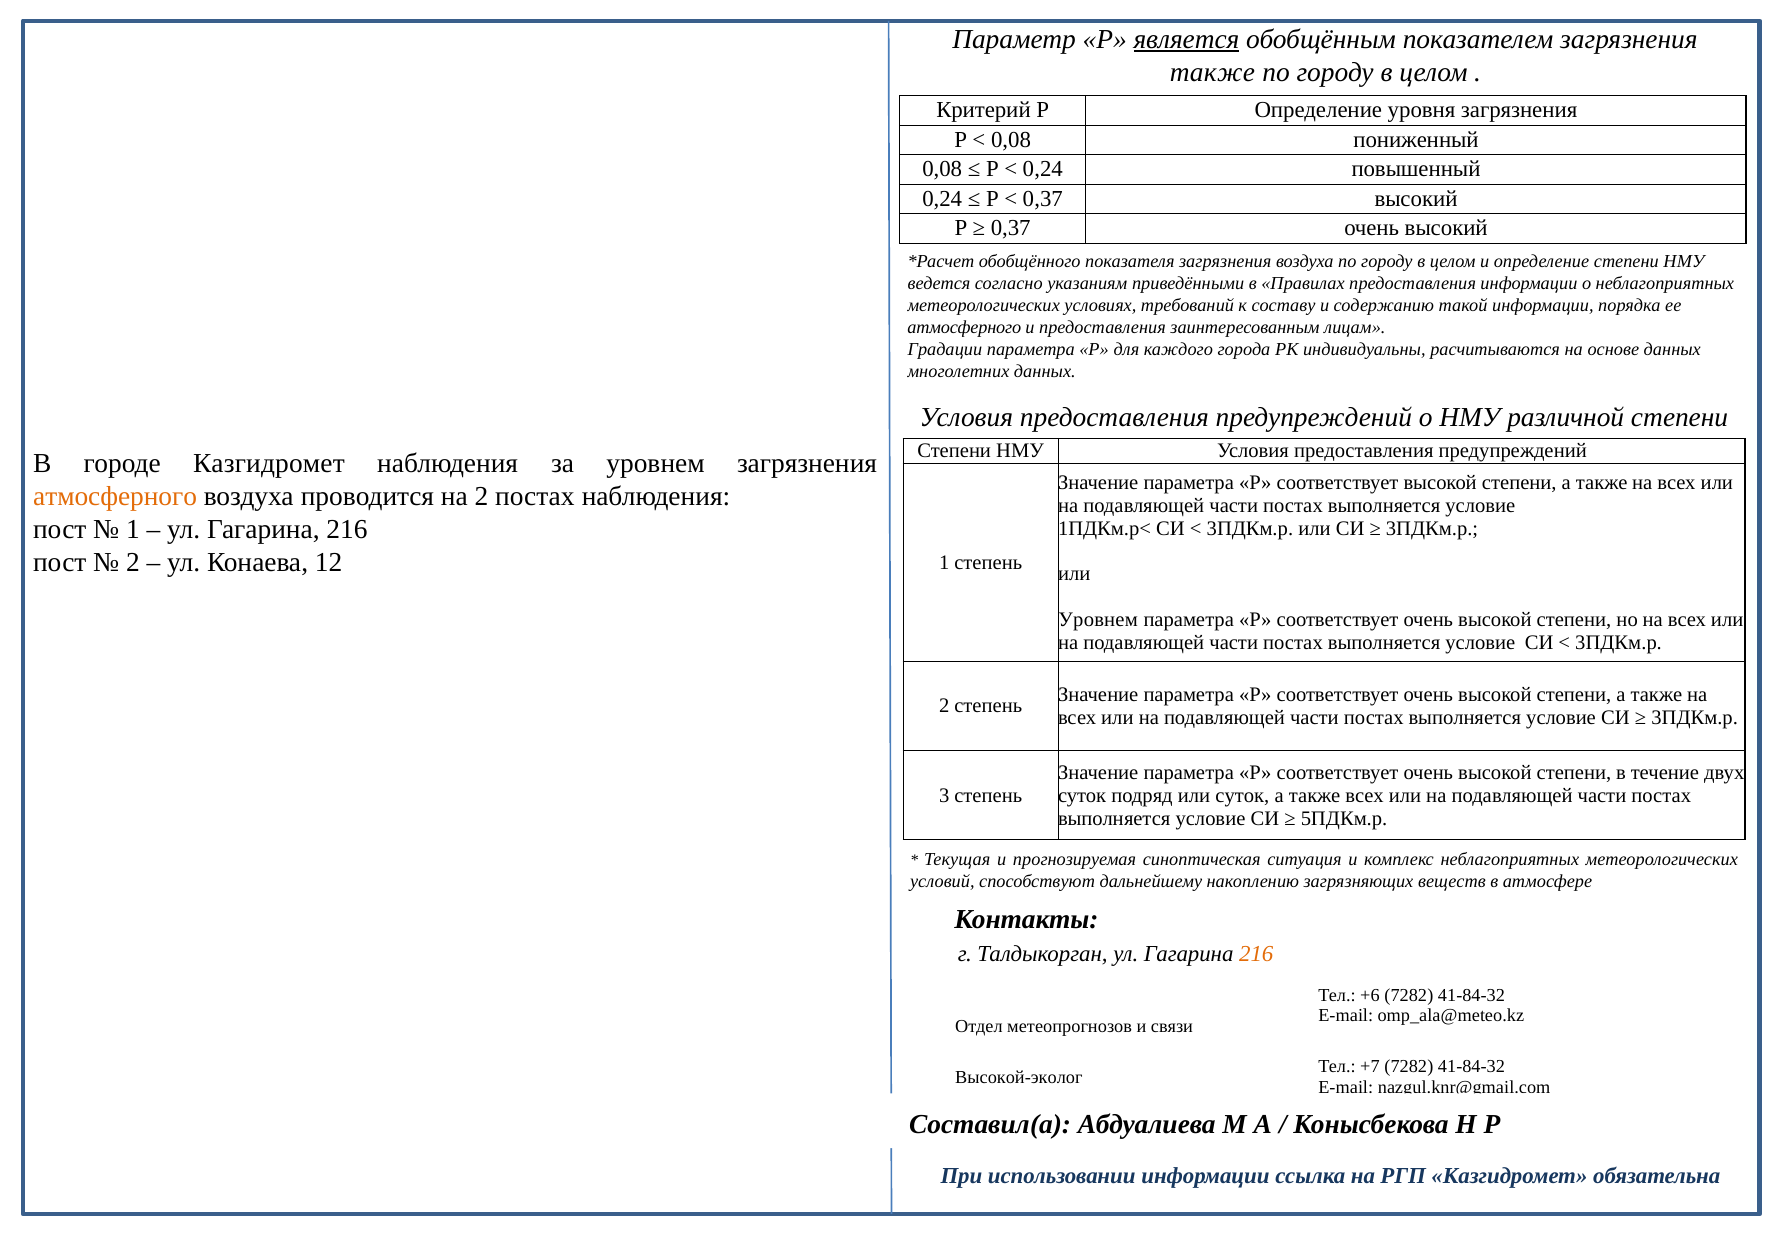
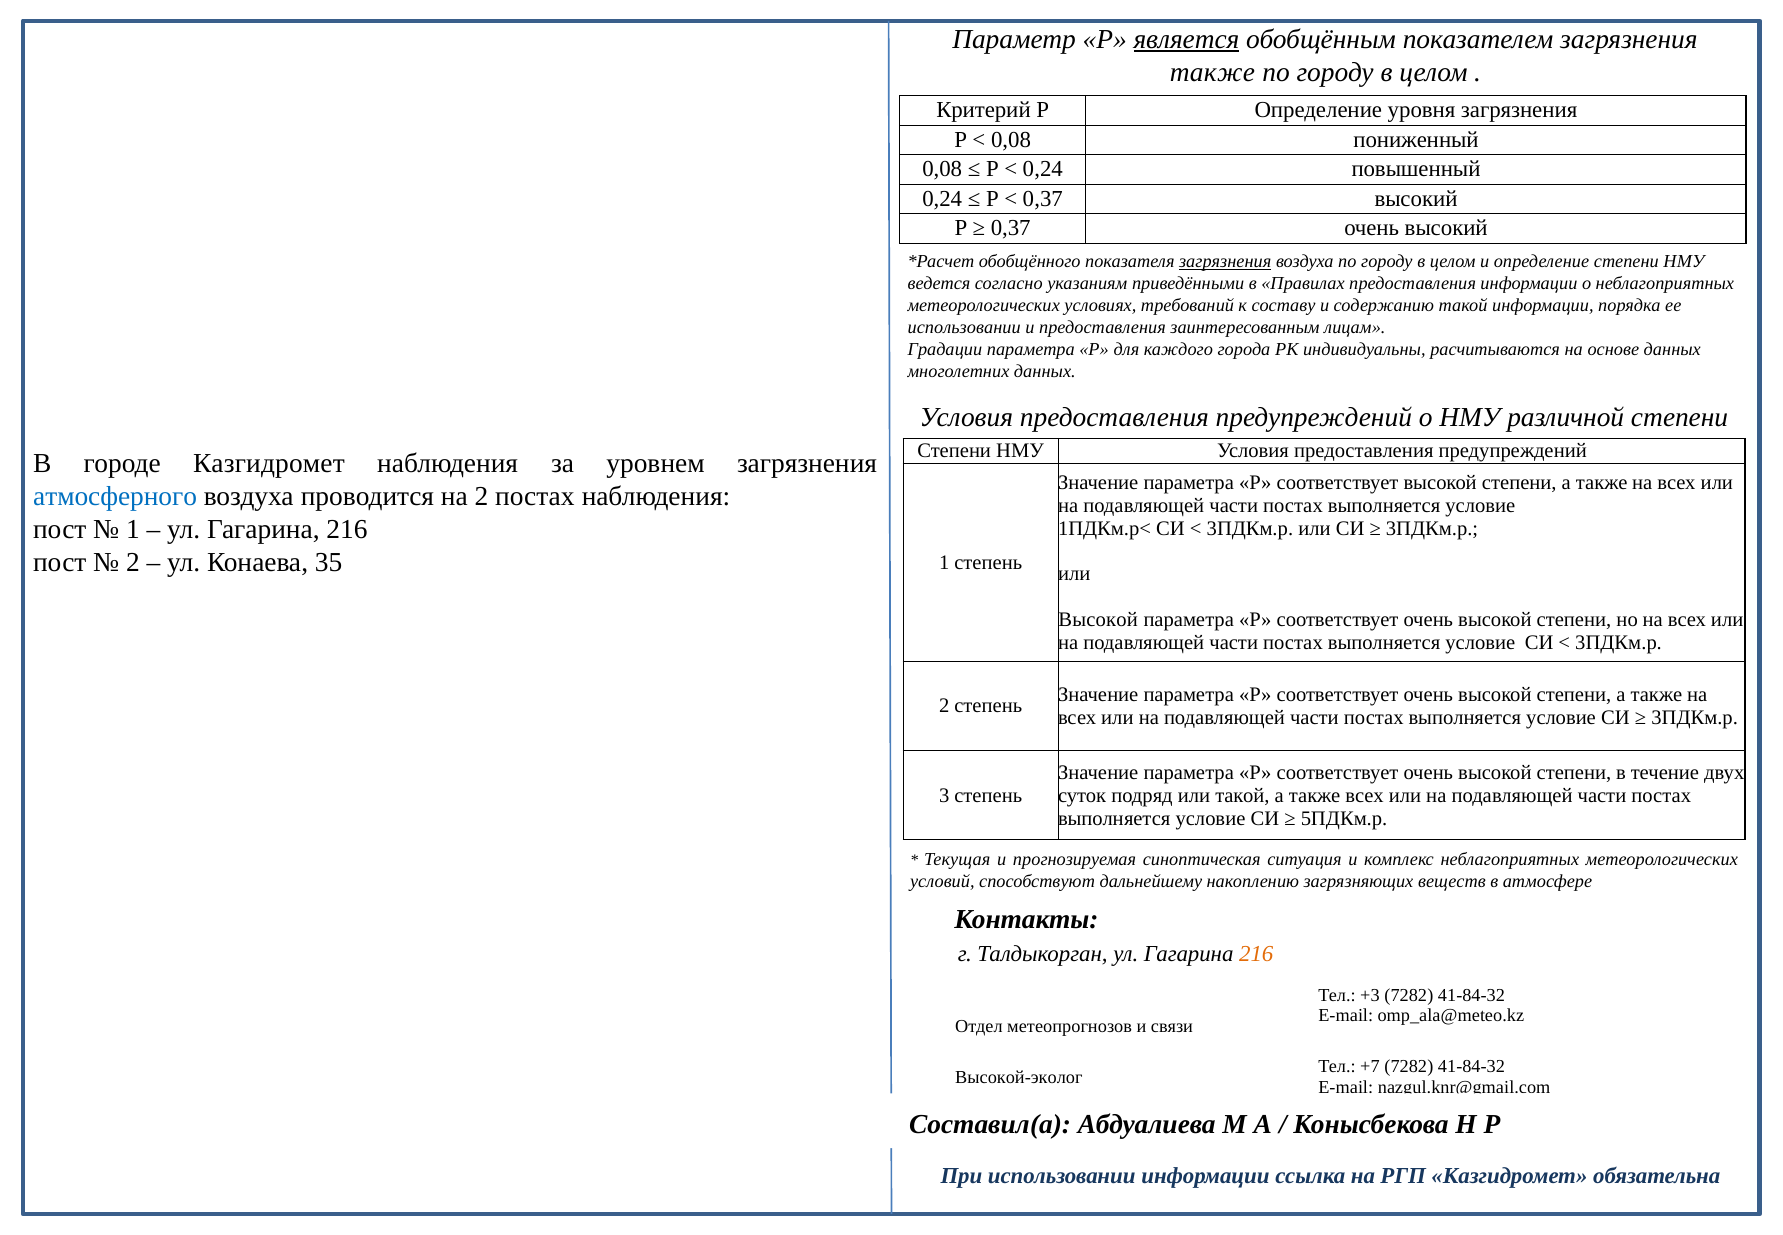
загрязнения underline: none -> present (1225, 262)
атмосферного: атмосферного -> использовании (964, 327)
атмосферного colour: orange -> blue (115, 496)
12: 12 -> 35 (329, 562)
Уровнем: Уровнем -> Высокой (1098, 619)
или суток: суток -> такой (1242, 795)
+6: +6 -> +3 (1370, 995)
